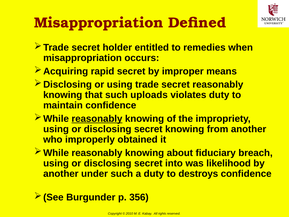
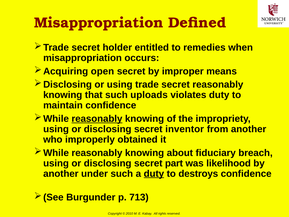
rapid: rapid -> open (102, 71)
secret knowing: knowing -> inventor (185, 129)
into: into -> part (174, 163)
duty underline: none -> present (154, 173)
356: 356 -> 713 (139, 197)
